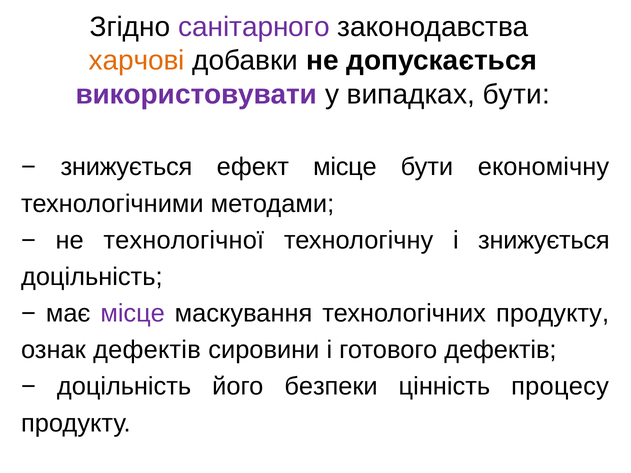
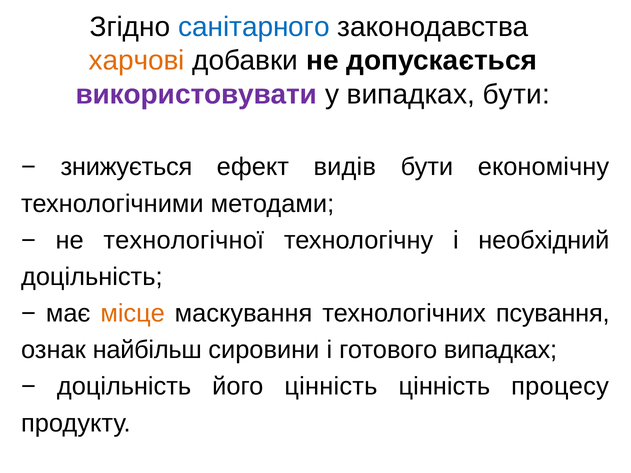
санітарного colour: purple -> blue (254, 27)
ефект місце: місце -> видів (345, 167)
і знижується: знижується -> необхідний (544, 240)
місце colour: purple -> orange (133, 314)
технологічних продукту: продукту -> псування (553, 314)
ознак дефектів: дефектів -> найбільш (147, 350)
готового дефектів: дефектів -> випадках (500, 350)
його безпеки: безпеки -> цінність (331, 387)
